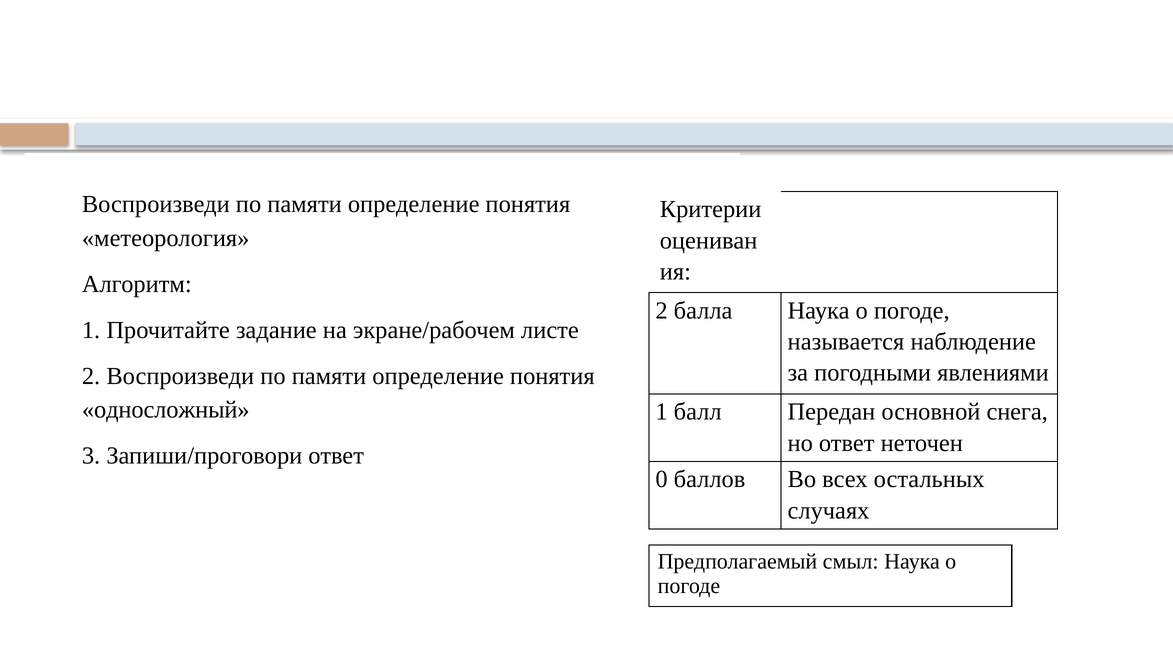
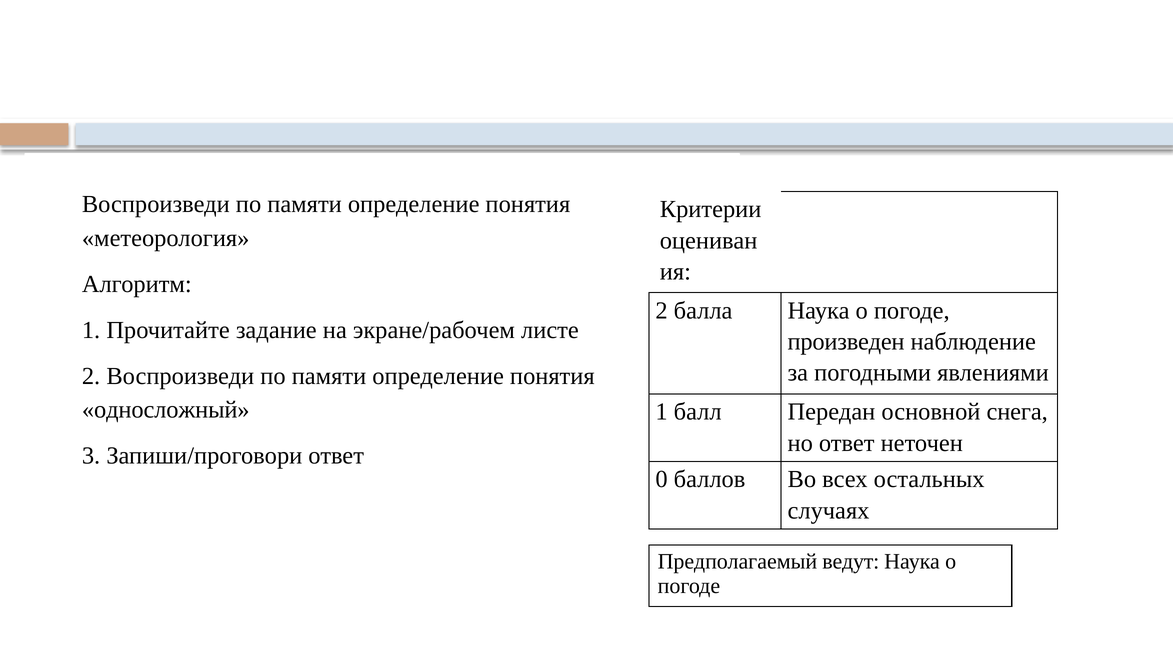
называется: называется -> произведен (846, 342)
смыл: смыл -> ведут (851, 561)
